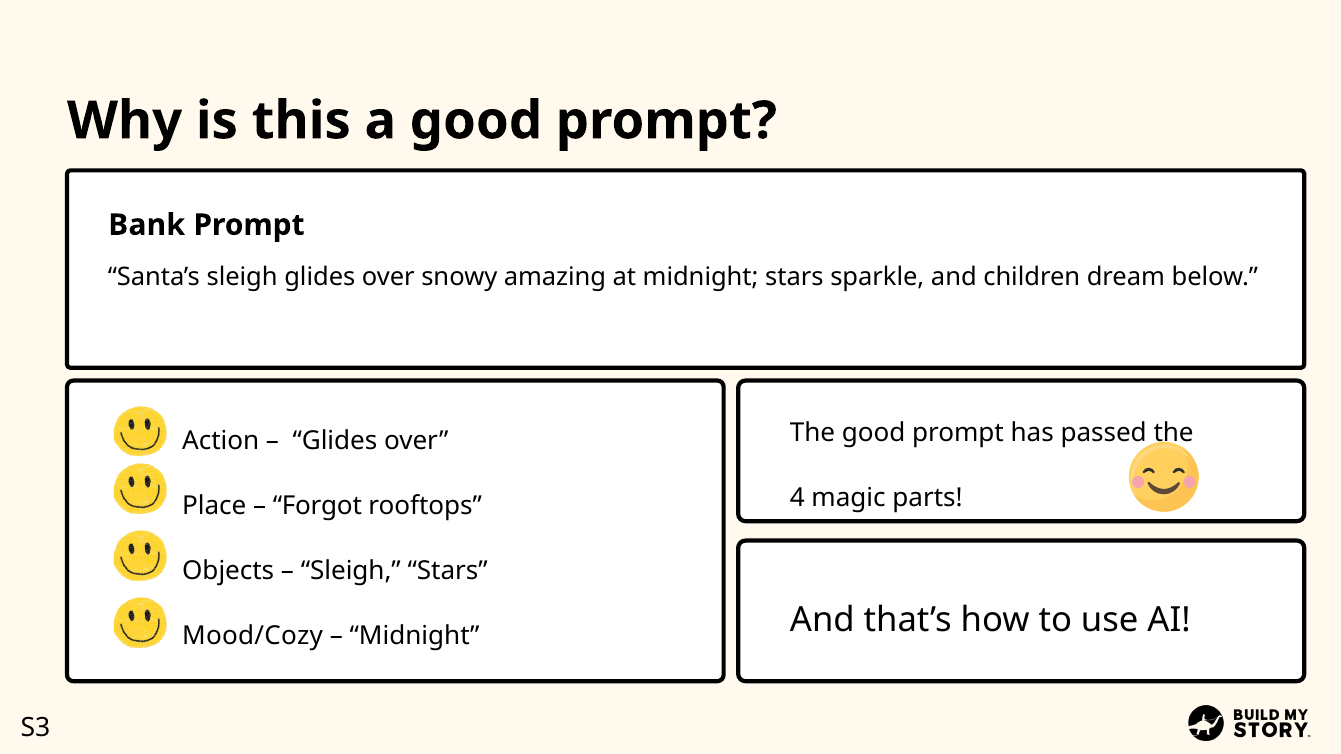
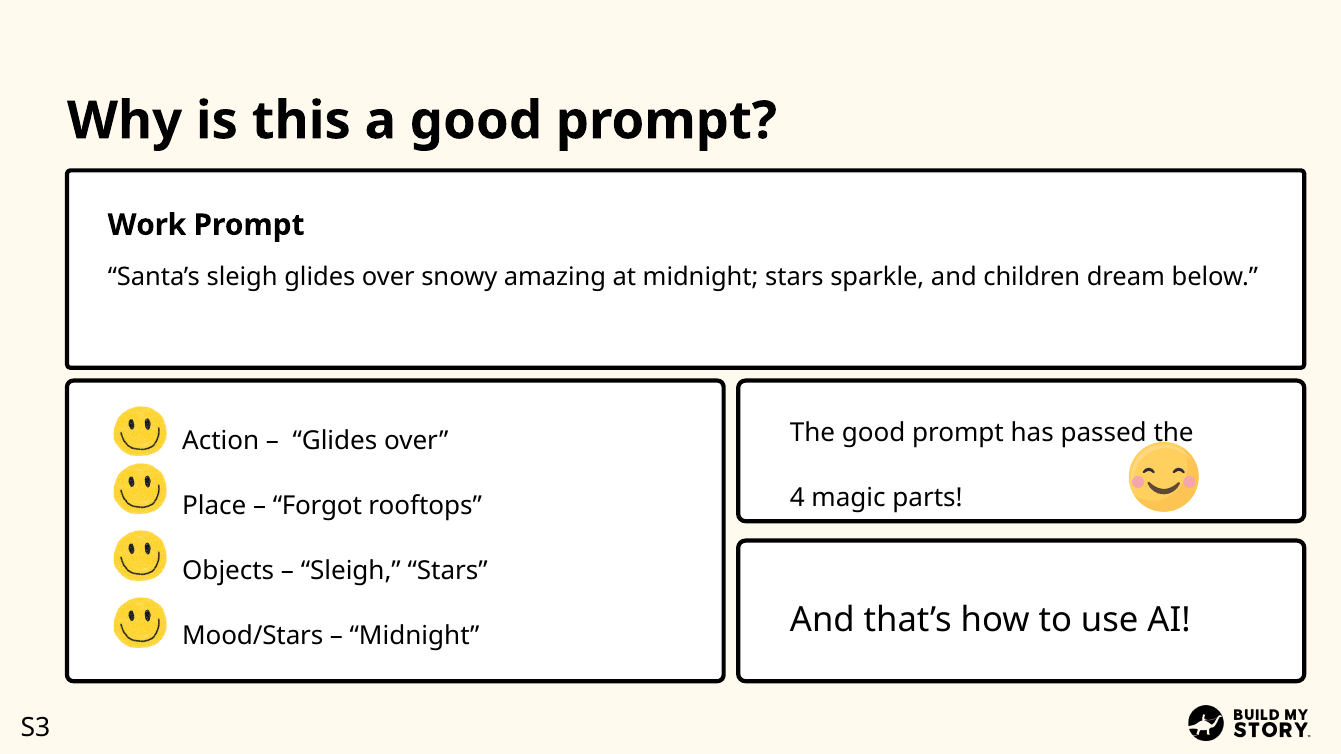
Bank: Bank -> Work (147, 225)
Mood/Cozy: Mood/Cozy -> Mood/Stars (253, 636)
